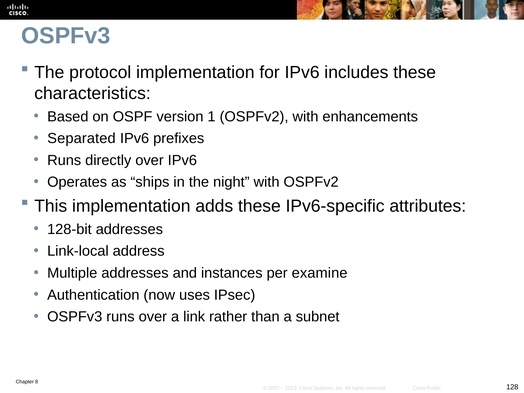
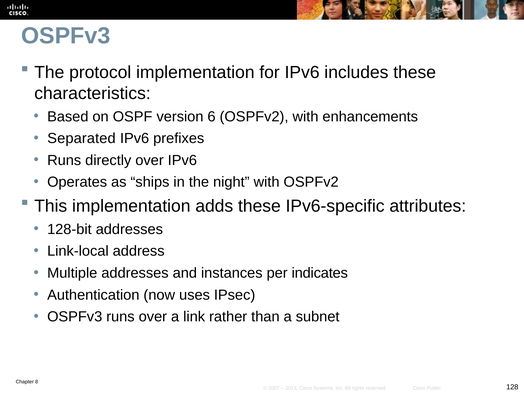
1: 1 -> 6 (212, 117)
examine: examine -> indicates (320, 273)
